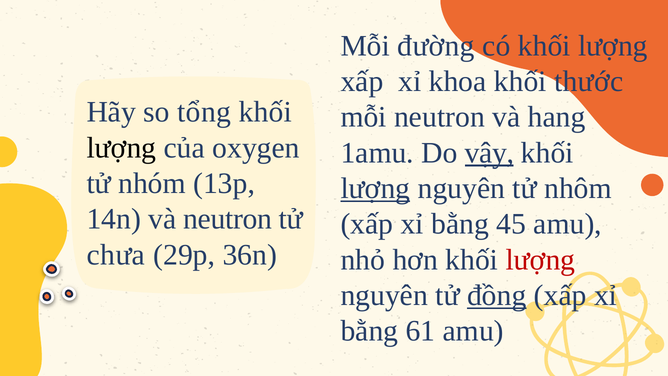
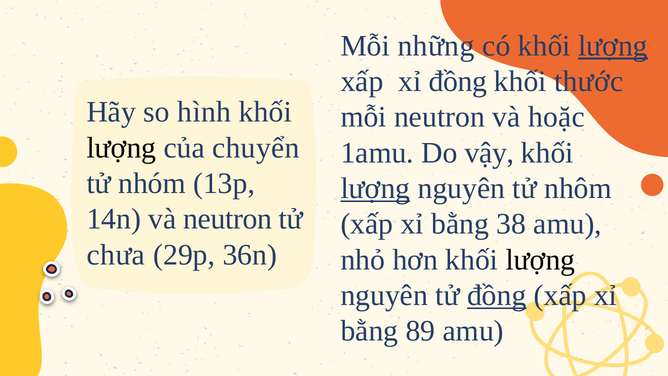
đường: đường -> những (436, 46)
lượng underline: none -> present (613, 46)
xỉ khoa: khoa -> đồng (458, 81)
tổng: tổng -> hình (204, 112)
hang: hang -> hoặc (556, 117)
oxygen: oxygen -> chuyển (256, 148)
vậy underline: present -> none (489, 153)
45: 45 -> 38 (511, 224)
lượng colour: red -> black (540, 260)
61: 61 -> 89 (420, 331)
